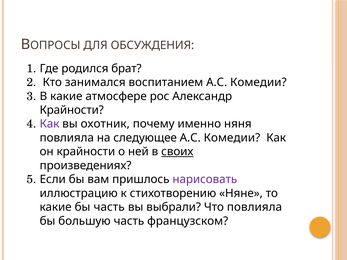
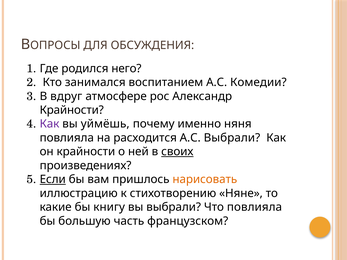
брат: брат -> него (126, 69)
В какие: какие -> вдруг (66, 96)
охотник: охотник -> уймёшь (105, 124)
следующее: следующее -> расходится (145, 138)
Комедии: Комедии -> Выбрали (232, 138)
Если underline: none -> present (53, 180)
нарисовать colour: purple -> orange (205, 180)
бы часть: часть -> книгу (109, 207)
